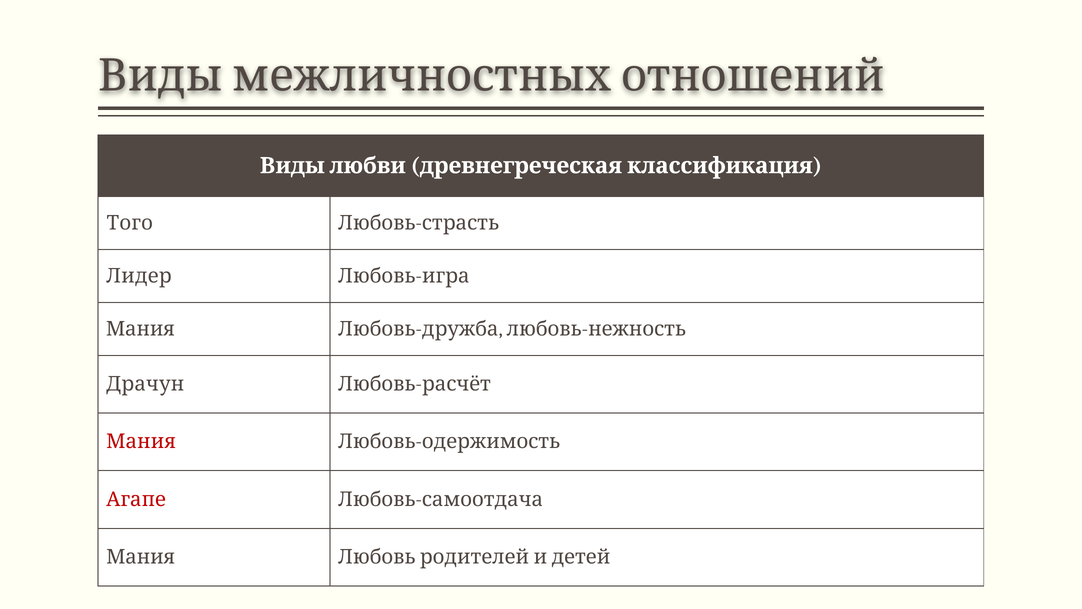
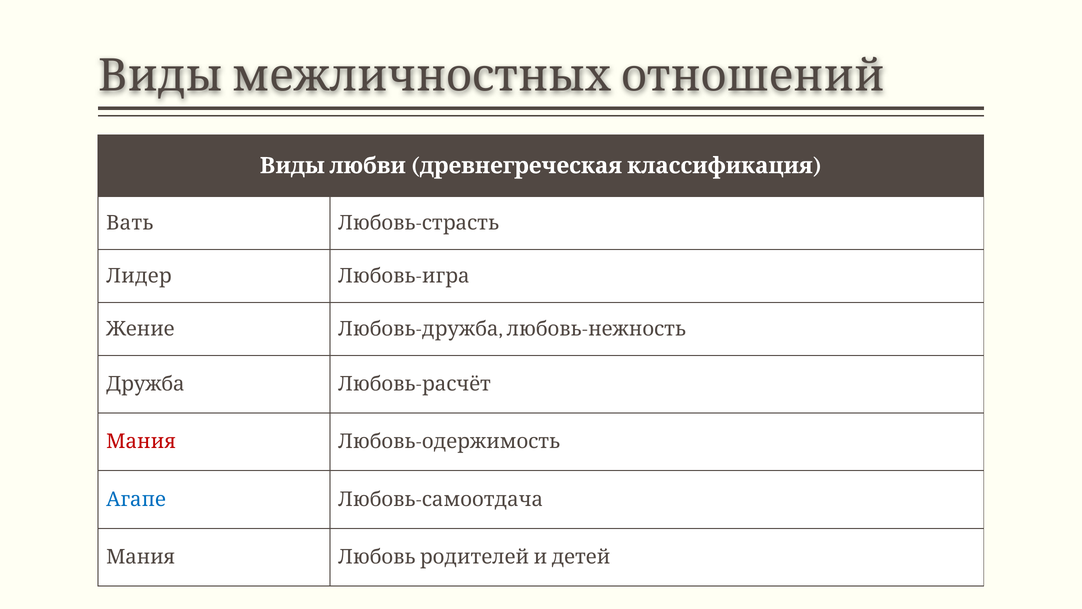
Того: Того -> Вать (130, 223)
Мания: Мания -> Жение (140, 329)
Драчун: Драчун -> Дружба (145, 384)
Агапе colour: red -> blue (136, 499)
